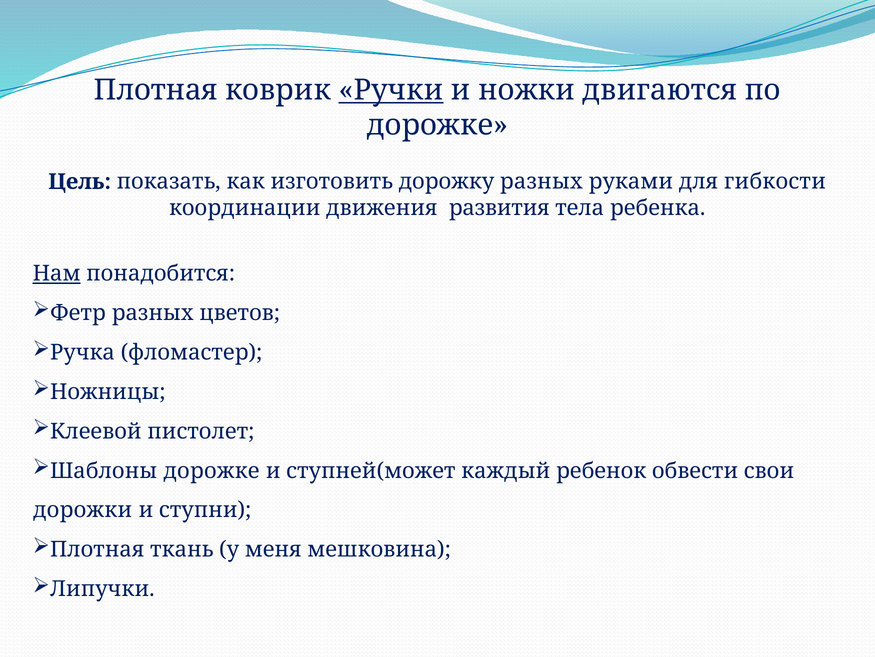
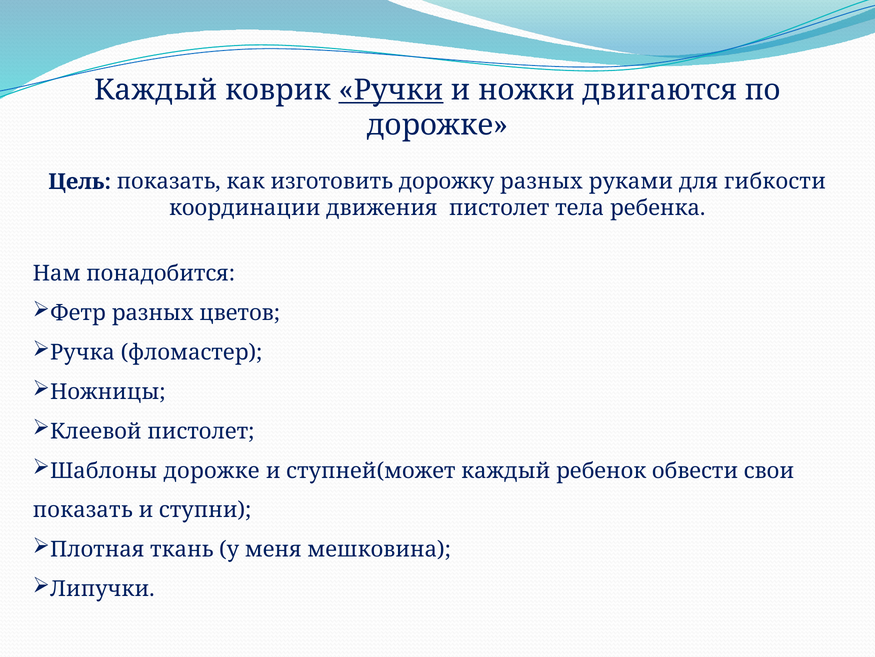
Плотная: Плотная -> Каждый (156, 90)
движения развития: развития -> пистолет (499, 208)
Нам underline: present -> none (57, 273)
дорожки: дорожки -> показать (83, 510)
